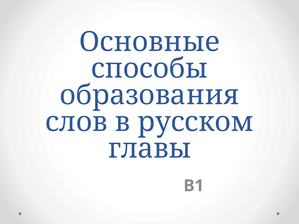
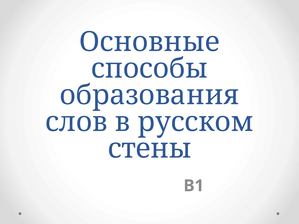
главы: главы -> стены (150, 149)
